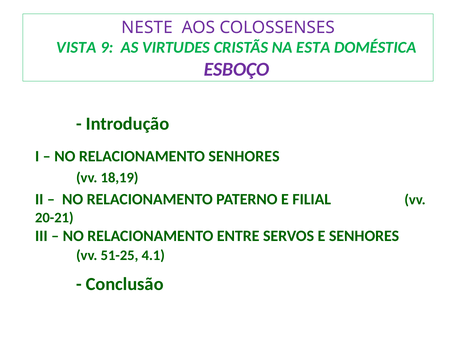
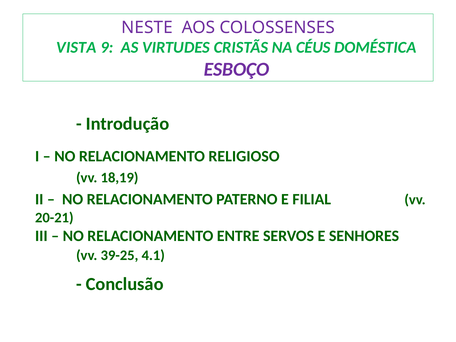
ESTA: ESTA -> CÉUS (313, 48)
RELACIONAMENTO SENHORES: SENHORES -> RELIGIOSO (244, 156)
51-25: 51-25 -> 39-25 (120, 255)
